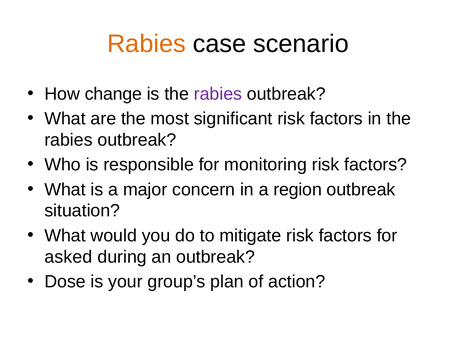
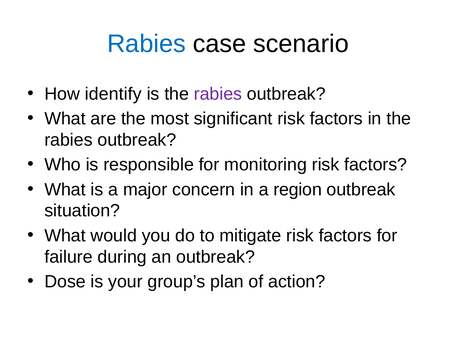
Rabies colour: orange -> blue (146, 44)
change: change -> identify (113, 94)
asked: asked -> failure (69, 257)
